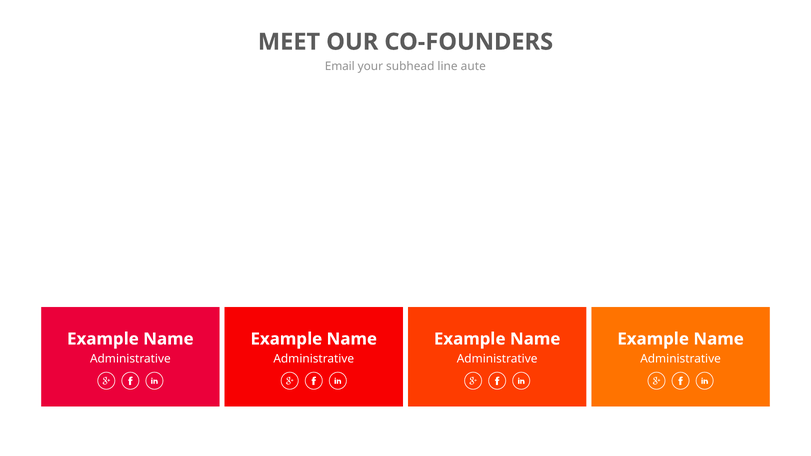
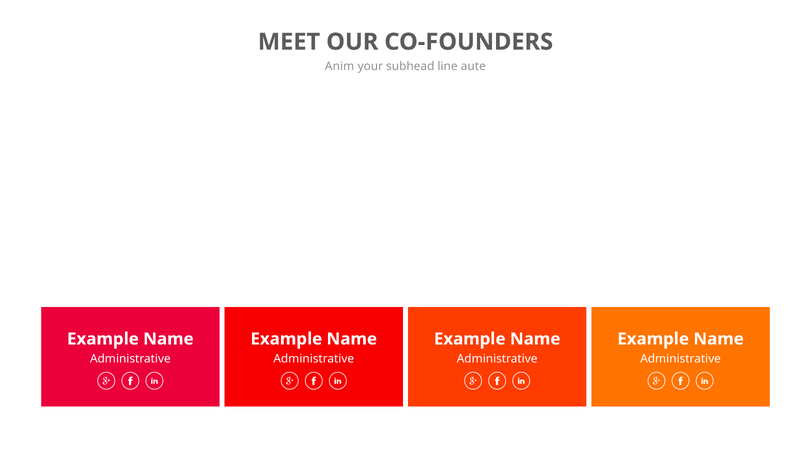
Email: Email -> Anim (340, 66)
